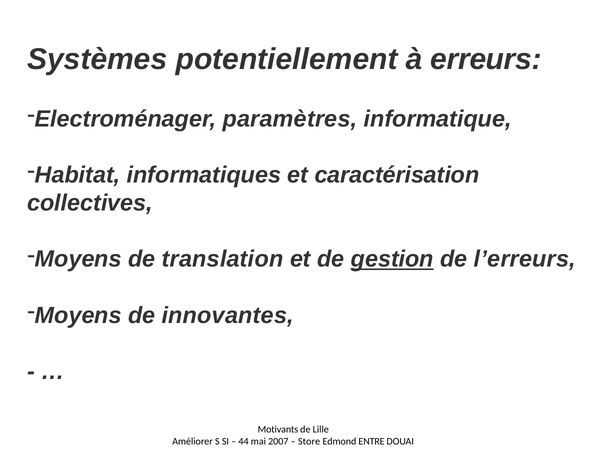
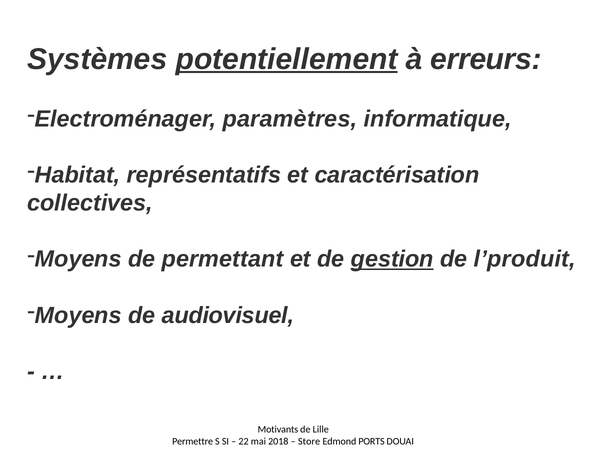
potentiellement underline: none -> present (287, 59)
informatiques: informatiques -> représentatifs (204, 175)
translation: translation -> permettant (223, 259)
l’erreurs: l’erreurs -> l’produit (525, 259)
innovantes: innovantes -> audiovisuel (228, 315)
Améliorer: Améliorer -> Permettre (193, 441)
44: 44 -> 22 (244, 441)
2007: 2007 -> 2018 (278, 441)
ENTRE: ENTRE -> PORTS (372, 441)
